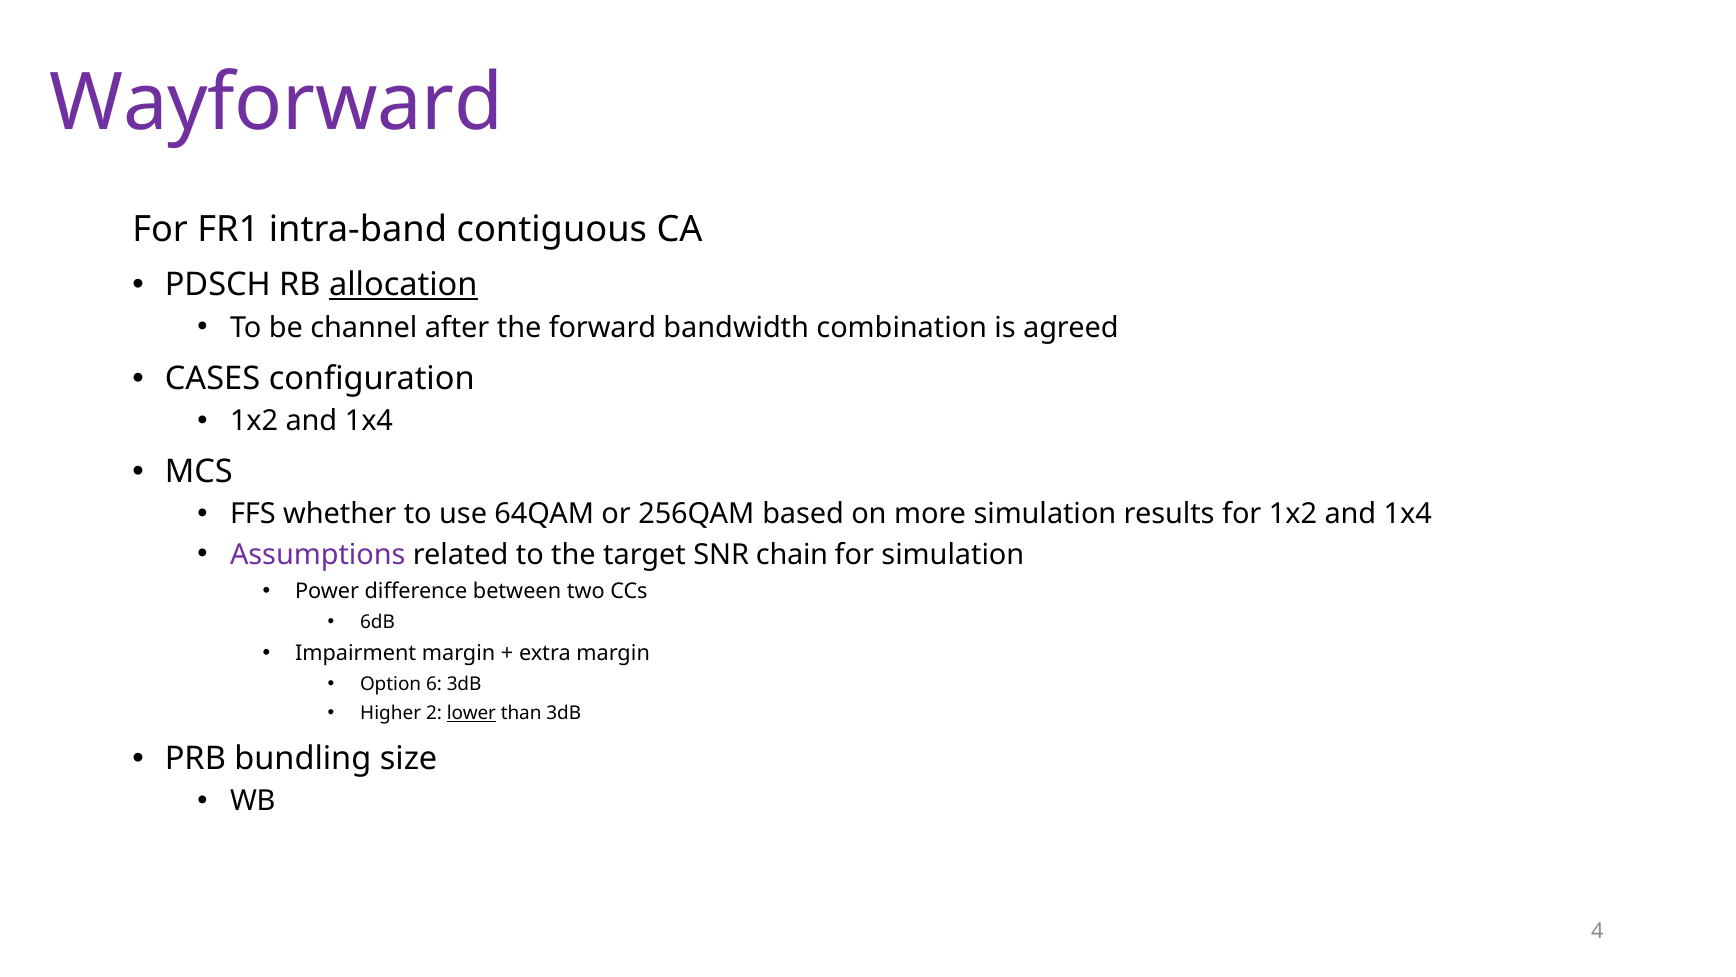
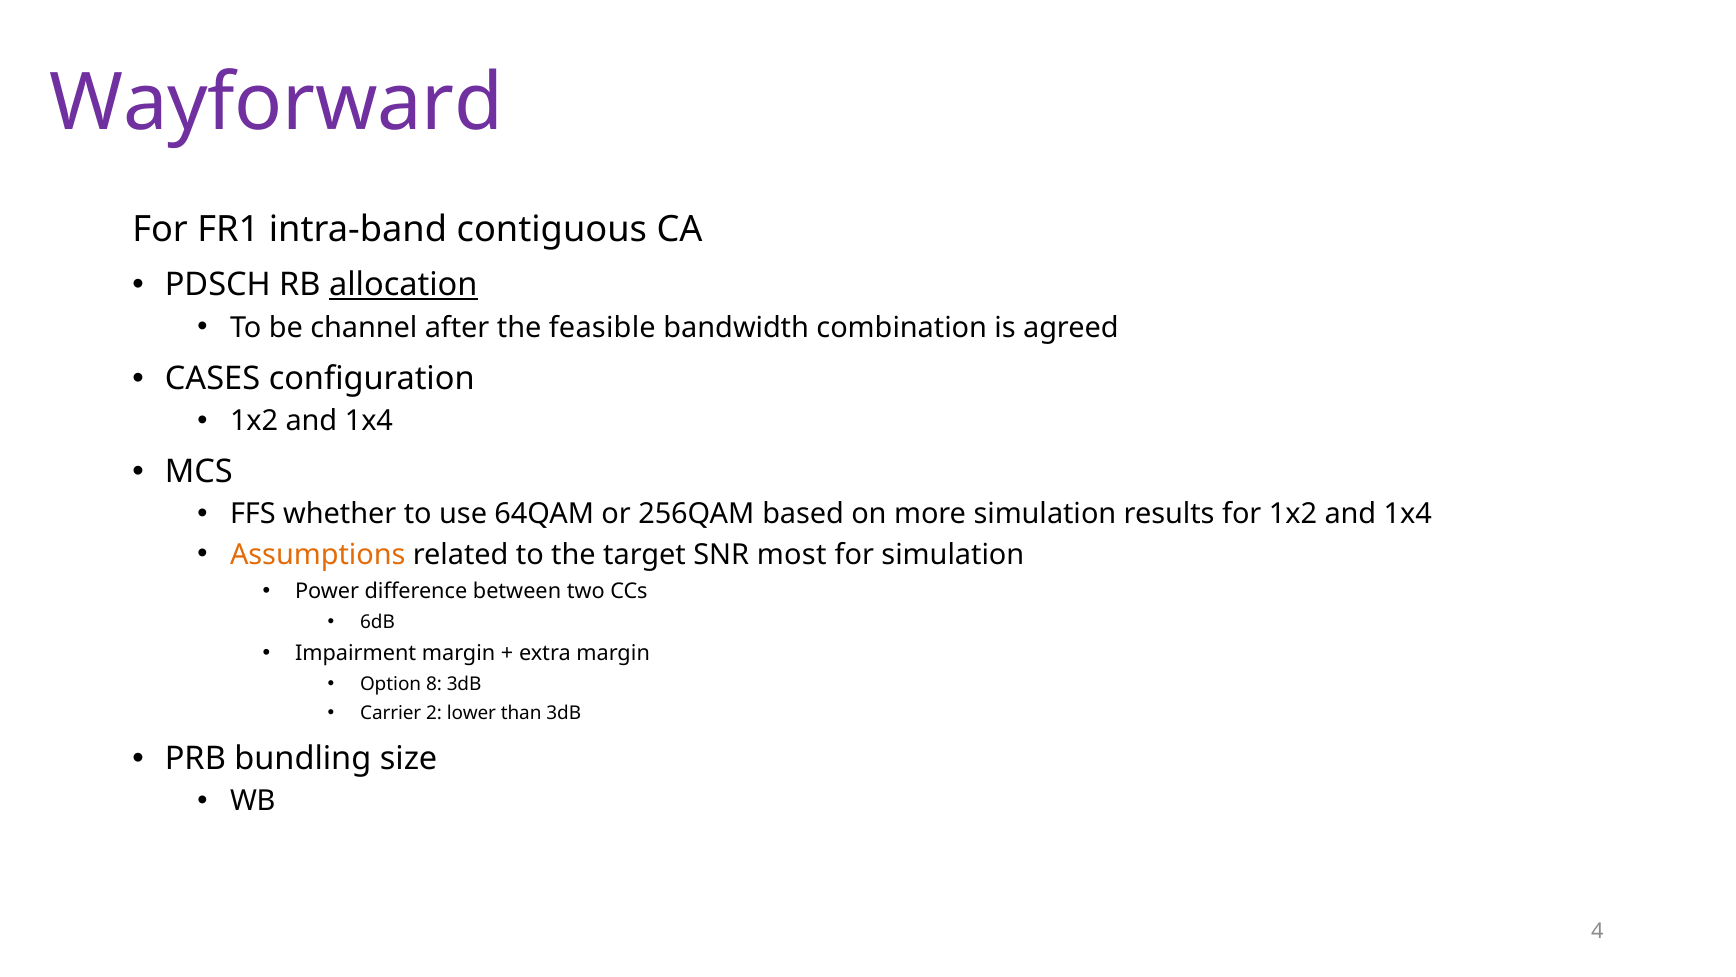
forward: forward -> feasible (602, 327)
Assumptions colour: purple -> orange (318, 554)
chain: chain -> most (792, 554)
6: 6 -> 8 (434, 683)
Higher: Higher -> Carrier (391, 713)
lower underline: present -> none (471, 713)
